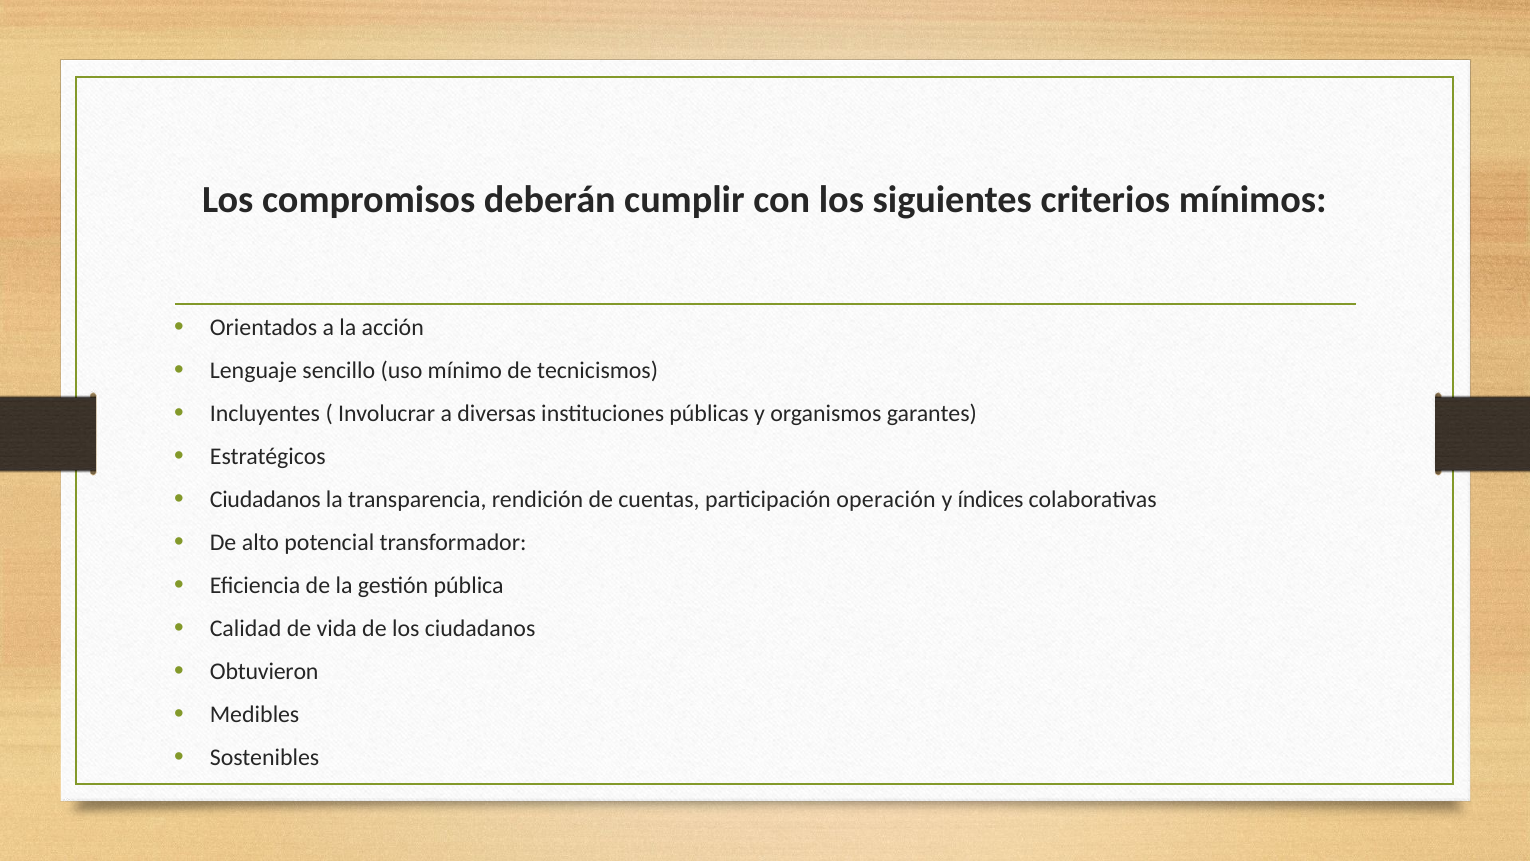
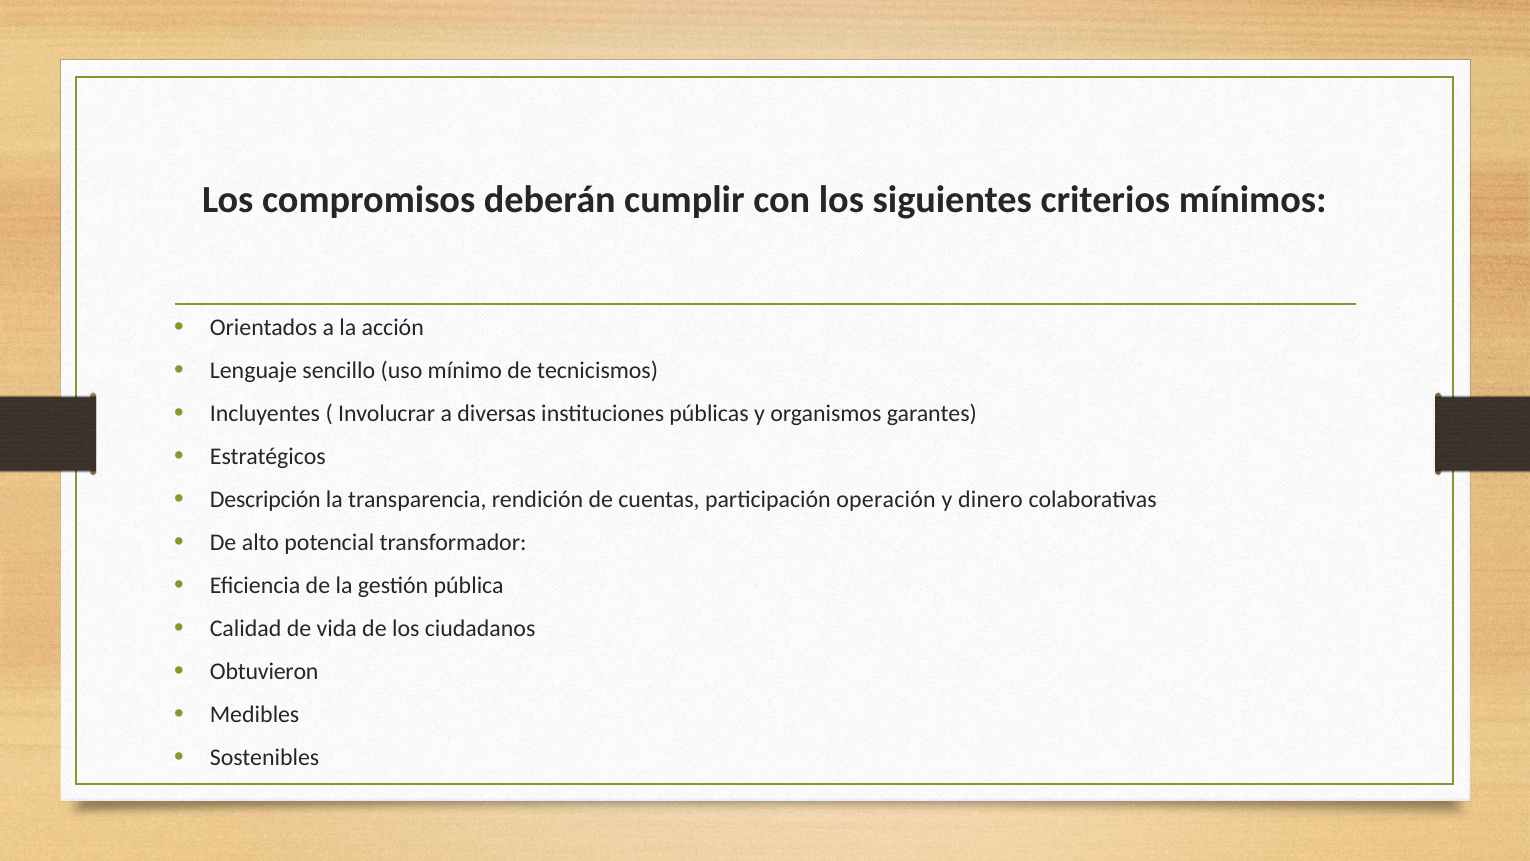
Ciudadanos: Ciudadanos -> Descripción (265, 499)
índices: índices -> dinero (990, 499)
